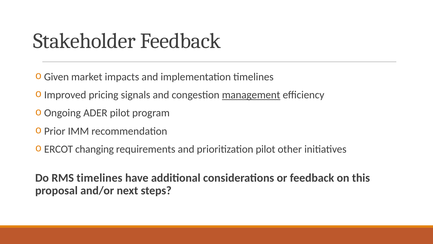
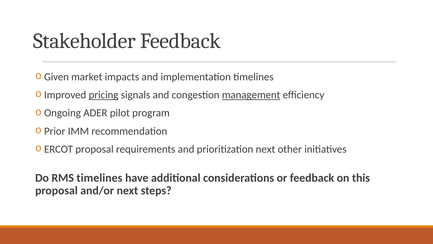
pricing underline: none -> present (104, 95)
ERCOT changing: changing -> proposal (95, 149)
prioritization pilot: pilot -> next (265, 149)
